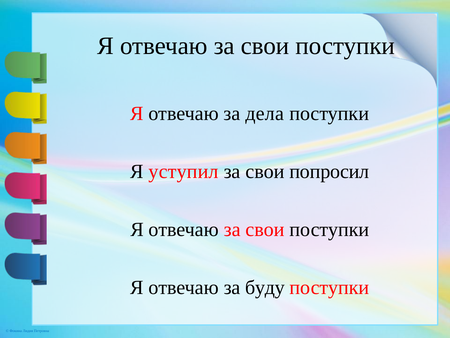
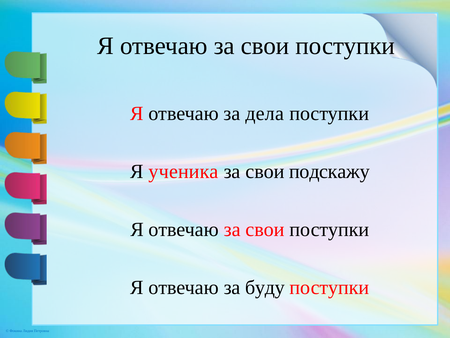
уступил: уступил -> ученика (184, 171)
попросил: попросил -> подскажу (329, 171)
